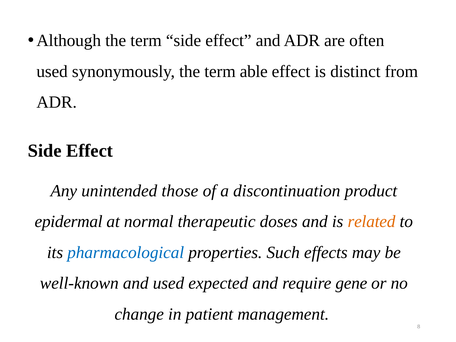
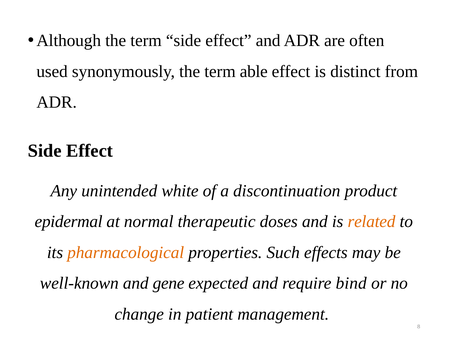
those: those -> white (180, 191)
pharmacological colour: blue -> orange (126, 252)
and used: used -> gene (169, 283)
gene: gene -> bind (351, 283)
